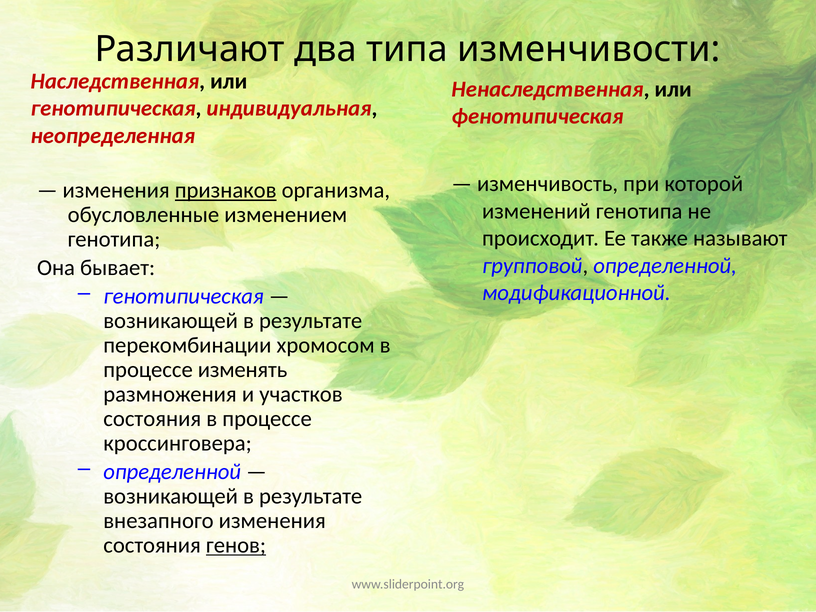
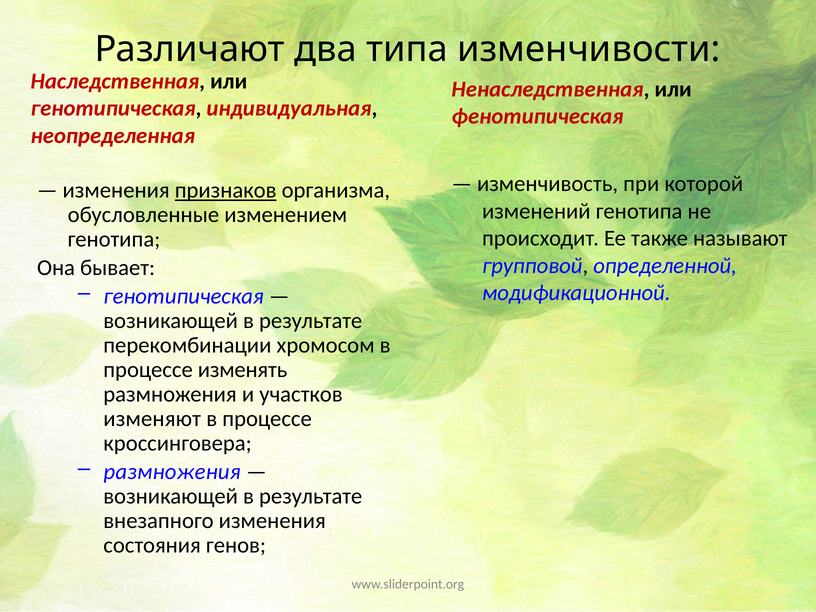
состояния: состояния -> изменяют (152, 419)
определенной: определенной -> размножения (172, 472)
генов underline: present -> none (236, 545)
